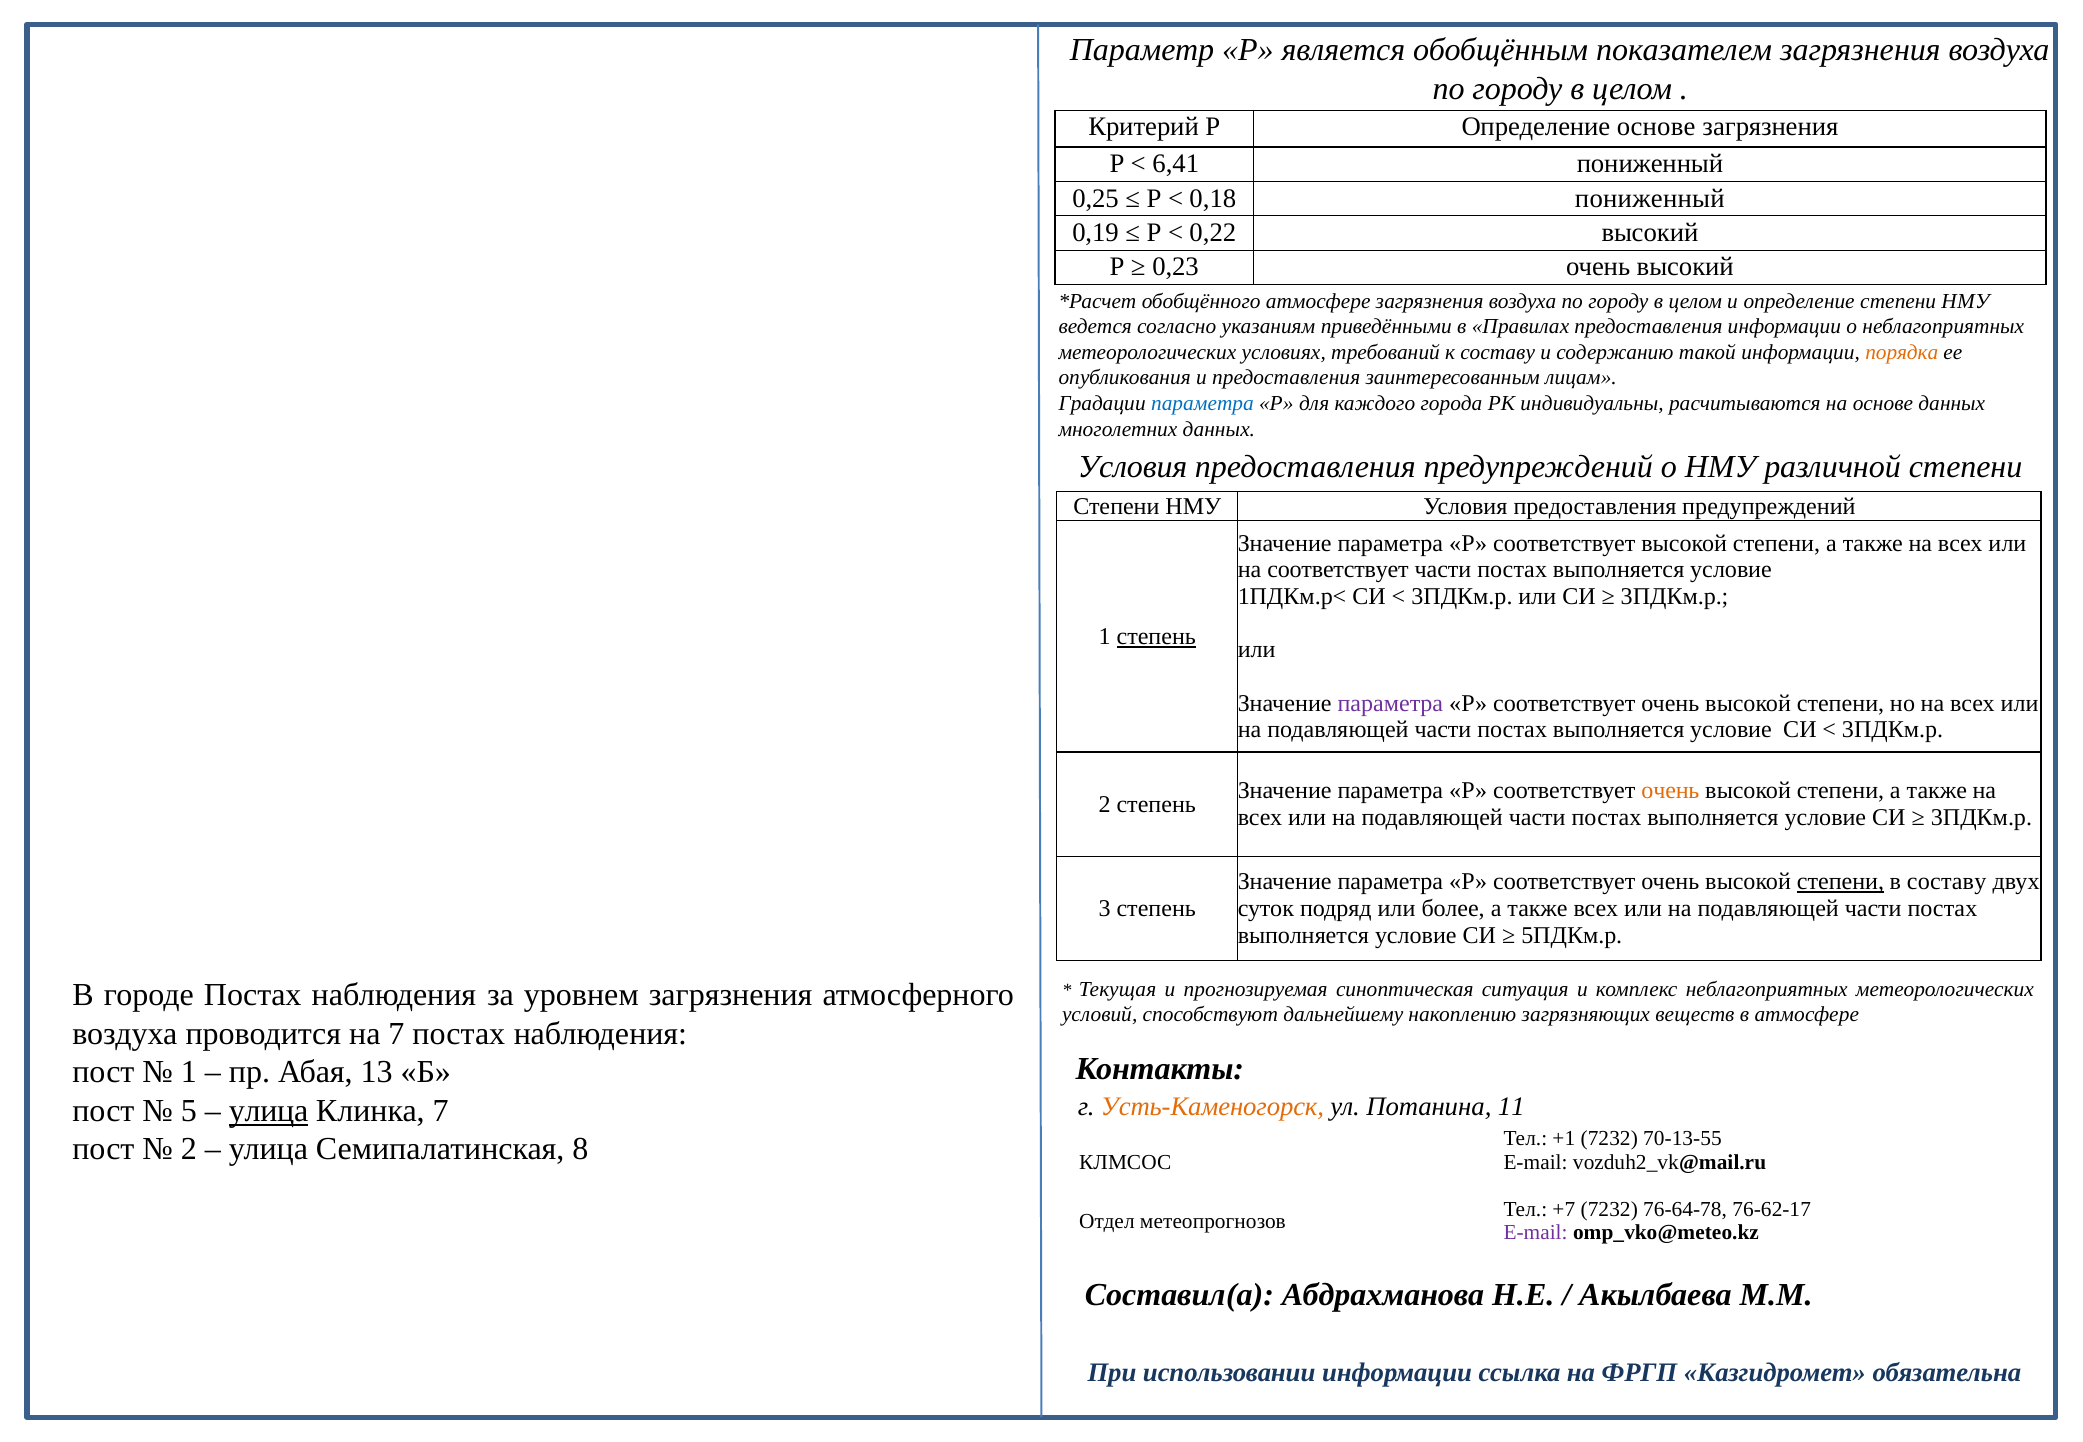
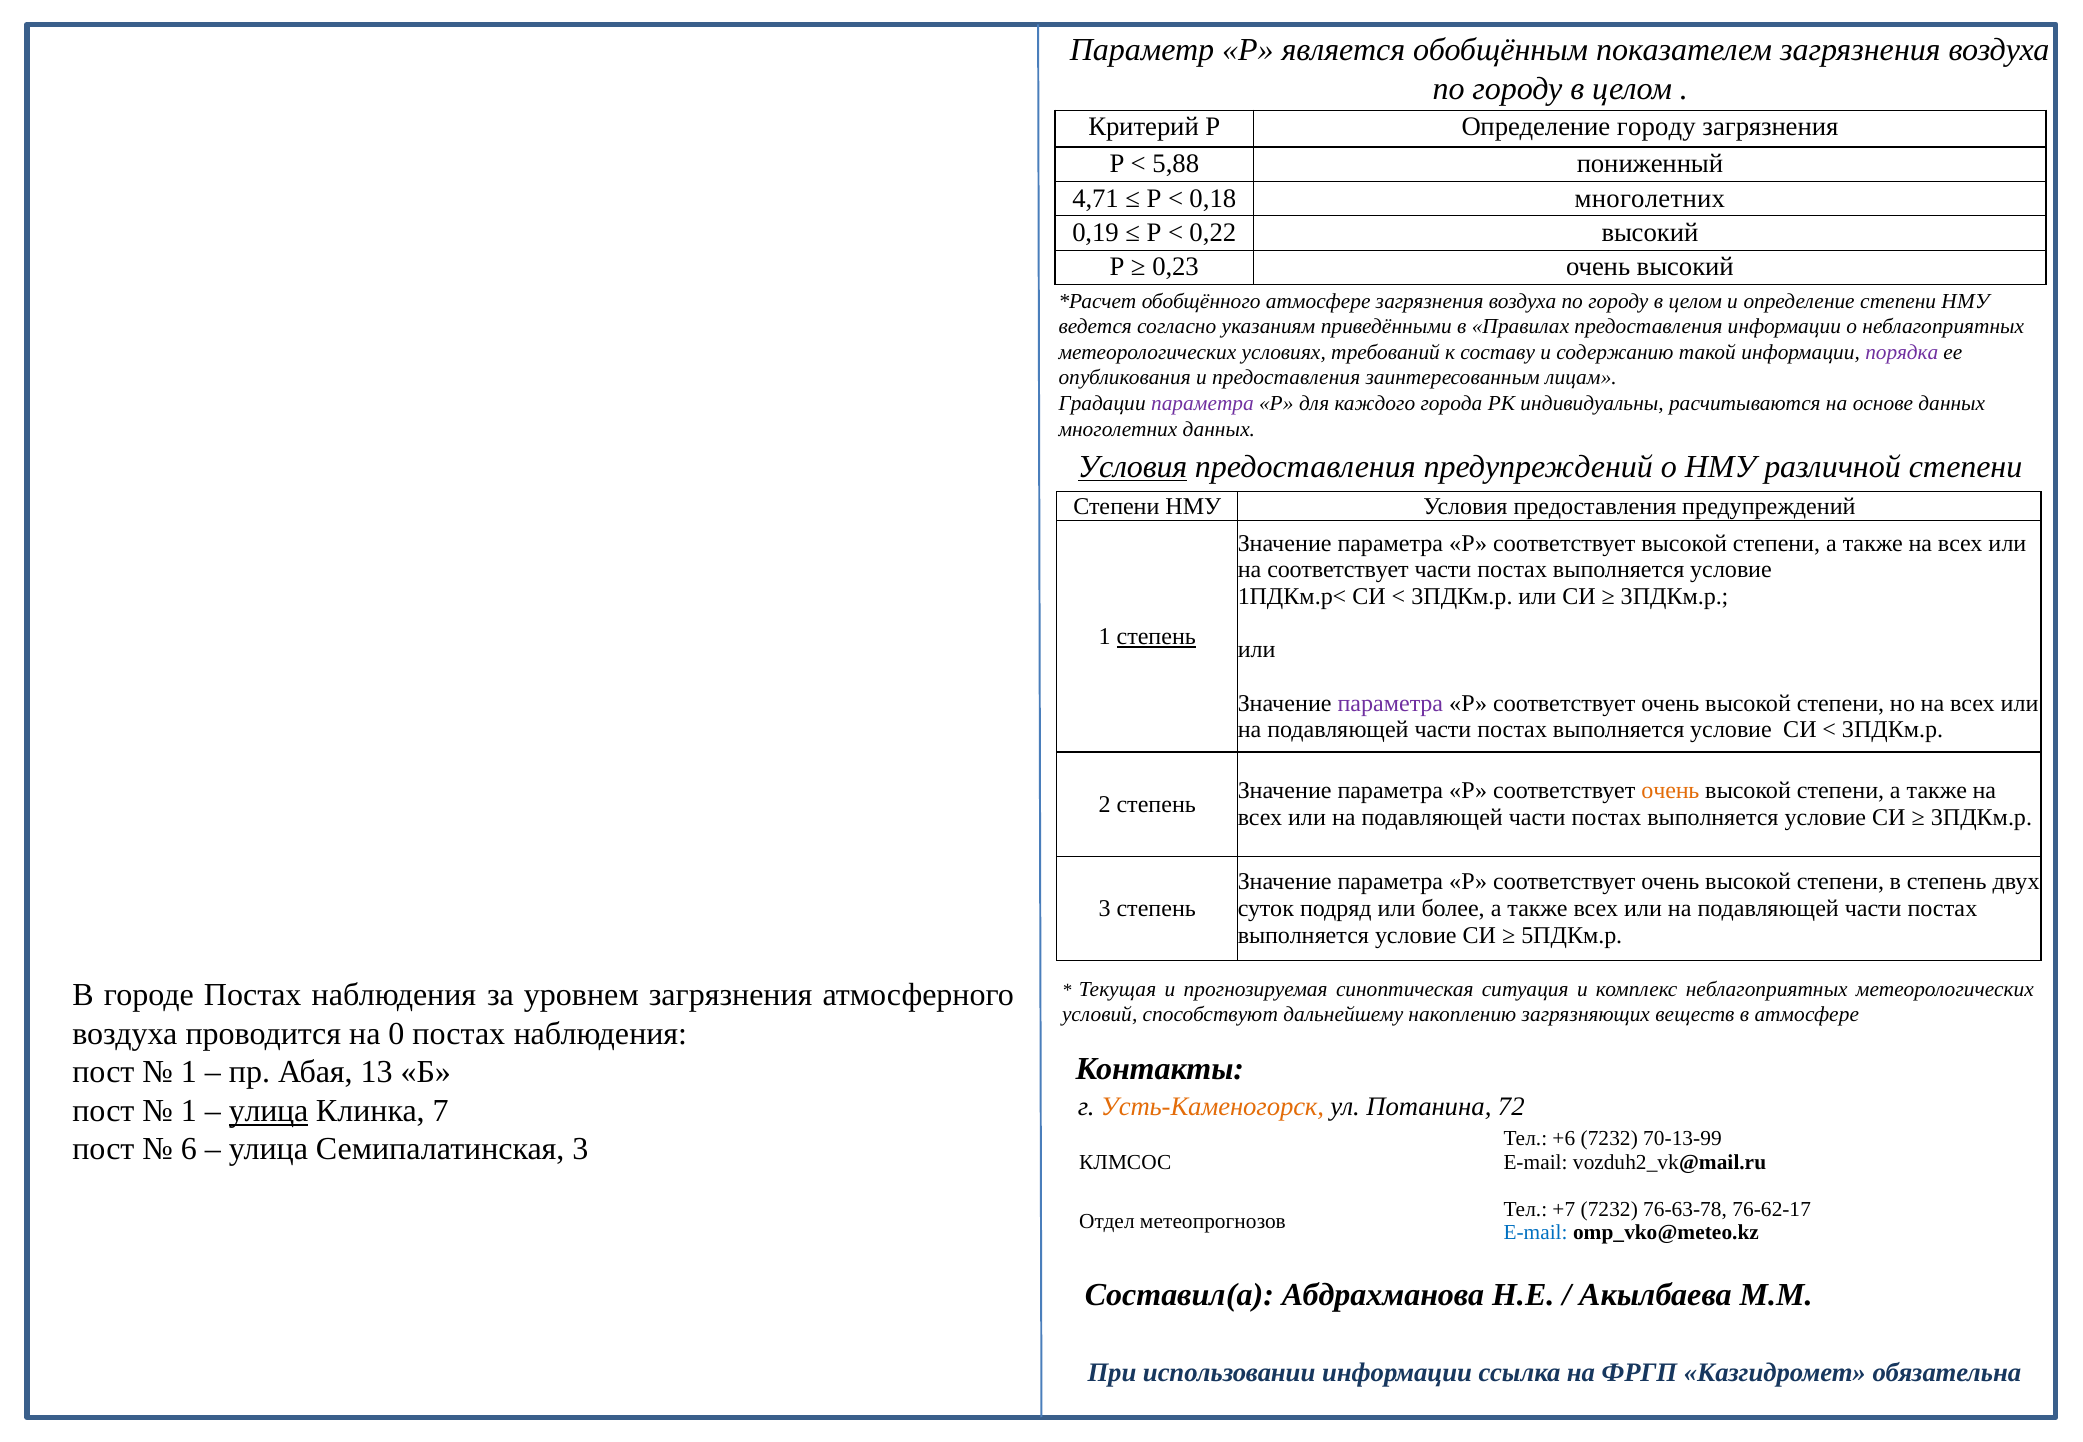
Определение основе: основе -> городу (1656, 127)
6,41: 6,41 -> 5,88 (1176, 164)
0,25: 0,25 -> 4,71 (1096, 198)
0,18 пониженный: пониженный -> многолетних (1650, 198)
порядка colour: orange -> purple (1902, 352)
параметра colour: blue -> purple (1202, 403)
Условия underline: none -> present (1132, 467)
степени underline: present -> none (1841, 882)
в составу: составу -> степень (1947, 882)
на 7: 7 -> 0 (396, 1034)
11: 11 -> 72 (1511, 1107)
5: 5 -> 1 (189, 1111)
+1: +1 -> +6 (1564, 1139)
70-13-55: 70-13-55 -> 70-13-99 (1682, 1139)
2: 2 -> 6 (189, 1149)
Семипалатинская 8: 8 -> 3 (580, 1149)
76-64-78: 76-64-78 -> 76-63-78 (1685, 1209)
E-mail colour: purple -> blue (1536, 1233)
